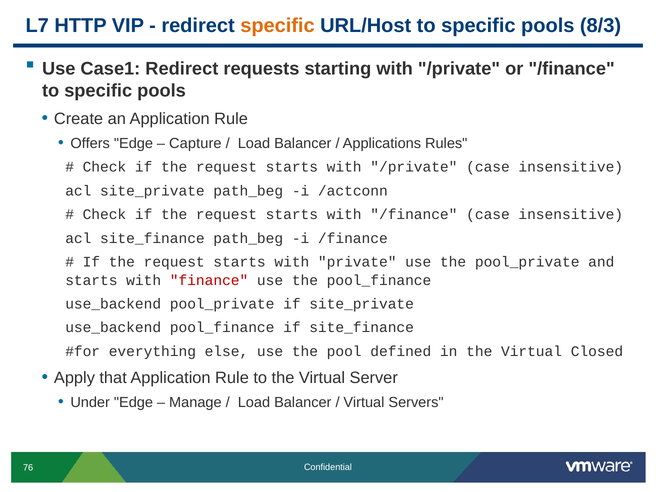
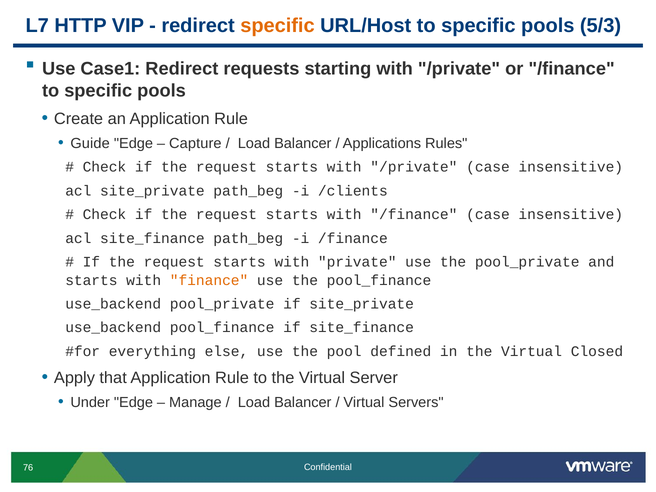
8/3: 8/3 -> 5/3 (600, 26)
Offers: Offers -> Guide (90, 143)
/actconn: /actconn -> /clients (353, 191)
finance colour: red -> orange (209, 280)
